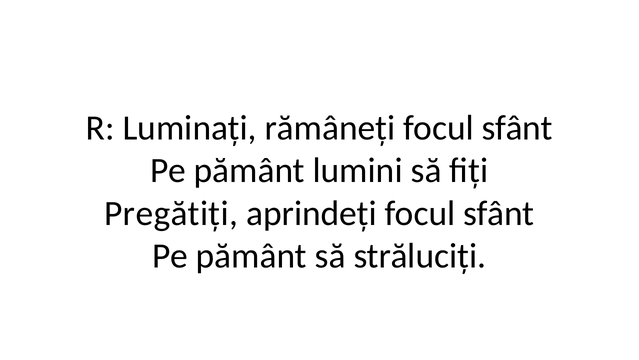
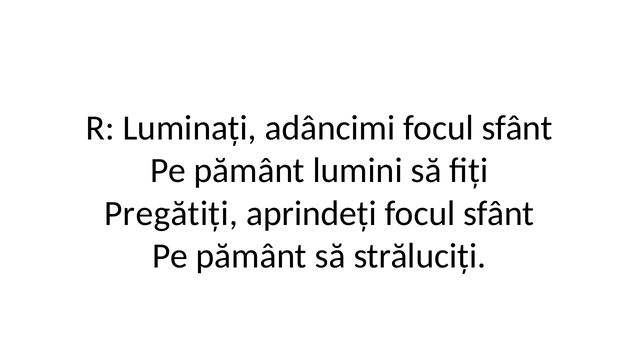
rămâneți: rămâneți -> adâncimi (330, 128)
